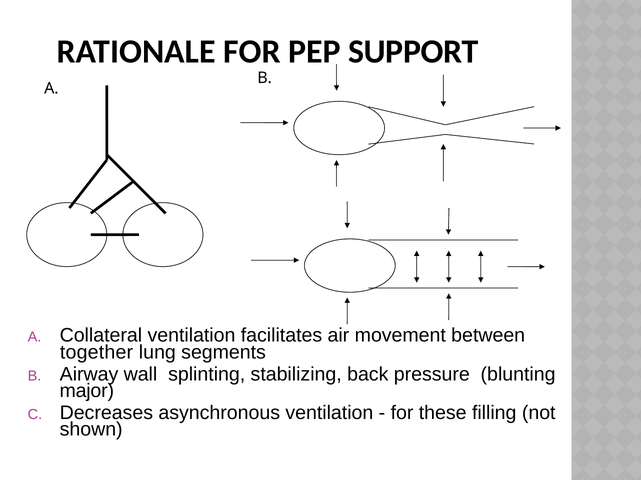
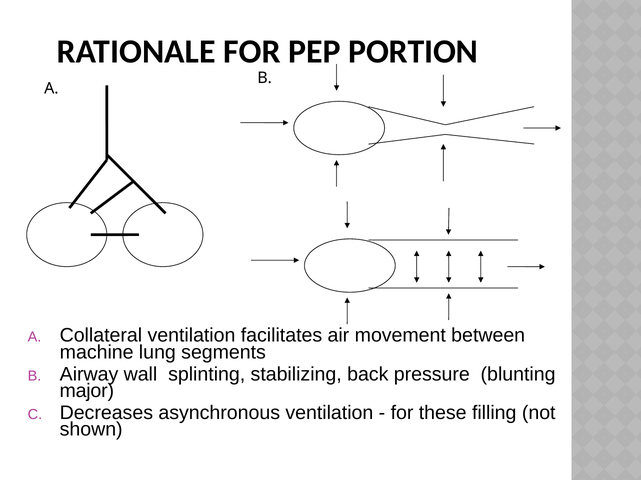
SUPPORT: SUPPORT -> PORTION (413, 51)
together: together -> machine (97, 353)
